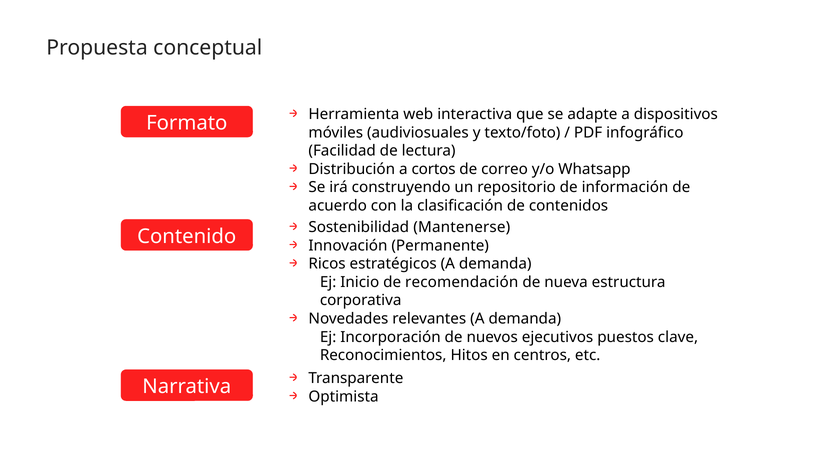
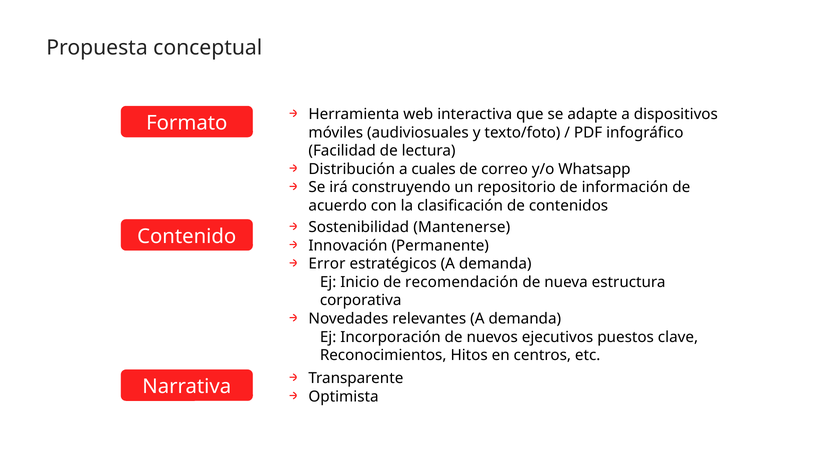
cortos: cortos -> cuales (434, 169)
Ricos: Ricos -> Error (327, 264)
